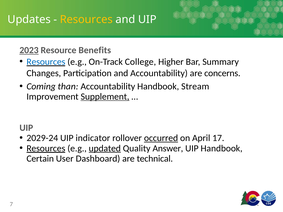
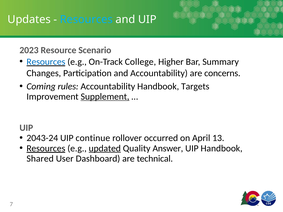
Resources colour: yellow -> light blue (86, 19)
2023 underline: present -> none (29, 50)
Benefits: Benefits -> Scenario (95, 50)
than: than -> rules (68, 86)
Stream: Stream -> Targets (195, 86)
2029-24: 2029-24 -> 2043-24 (42, 138)
indicator: indicator -> continue (93, 138)
occurred underline: present -> none (161, 138)
17: 17 -> 13 (218, 138)
Certain: Certain -> Shared (40, 159)
